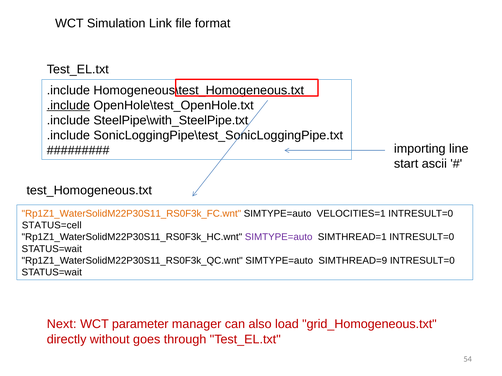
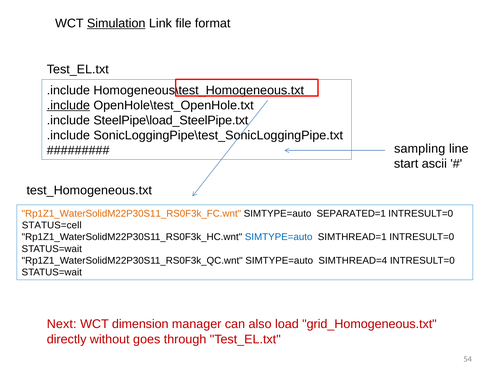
Simulation underline: none -> present (116, 23)
SteelPipe\with_SteelPipe.txt: SteelPipe\with_SteelPipe.txt -> SteelPipe\load_SteelPipe.txt (171, 120)
importing: importing -> sampling (420, 149)
VELOCITIES=1: VELOCITIES=1 -> SEPARATED=1 (351, 214)
SIMTYPE=auto colour: purple -> blue (279, 237)
SIMTHREAD=9: SIMTHREAD=9 -> SIMTHREAD=4 (353, 261)
parameter: parameter -> dimension (140, 325)
